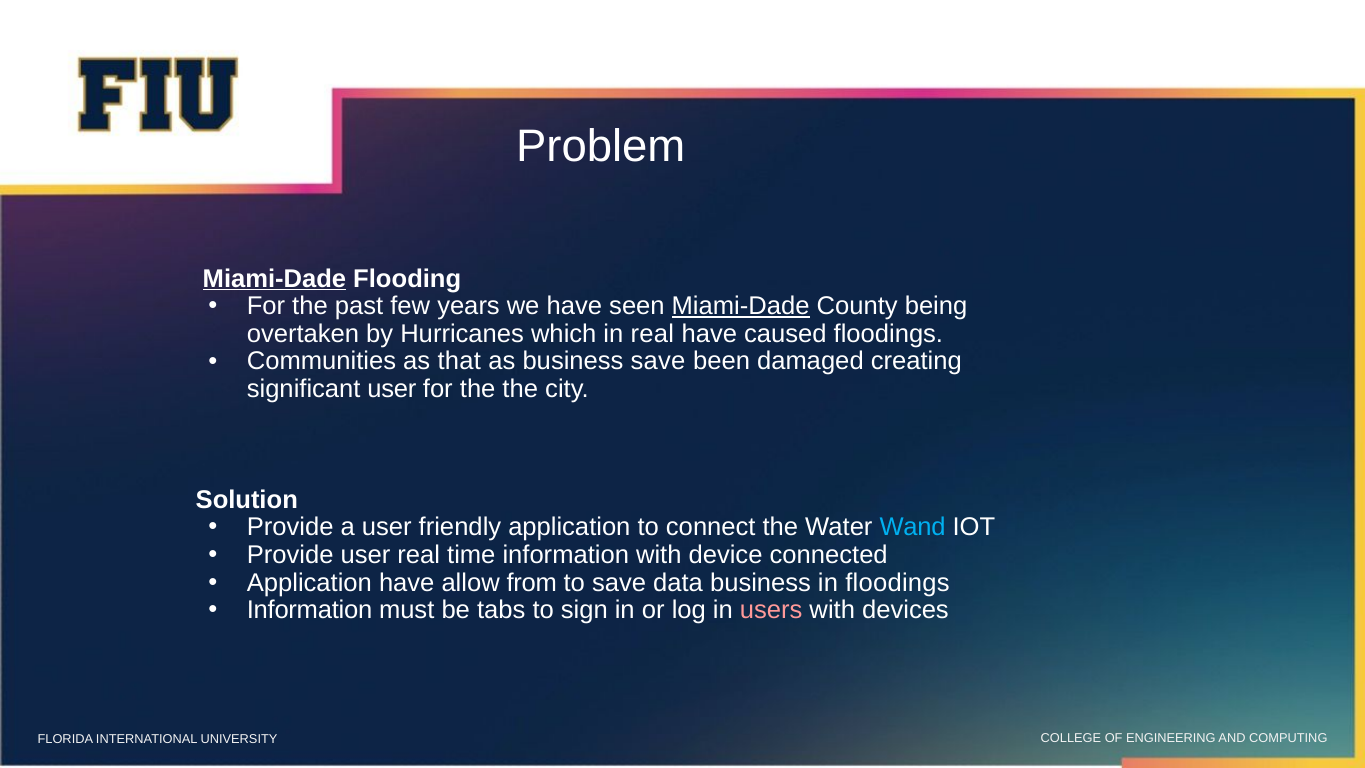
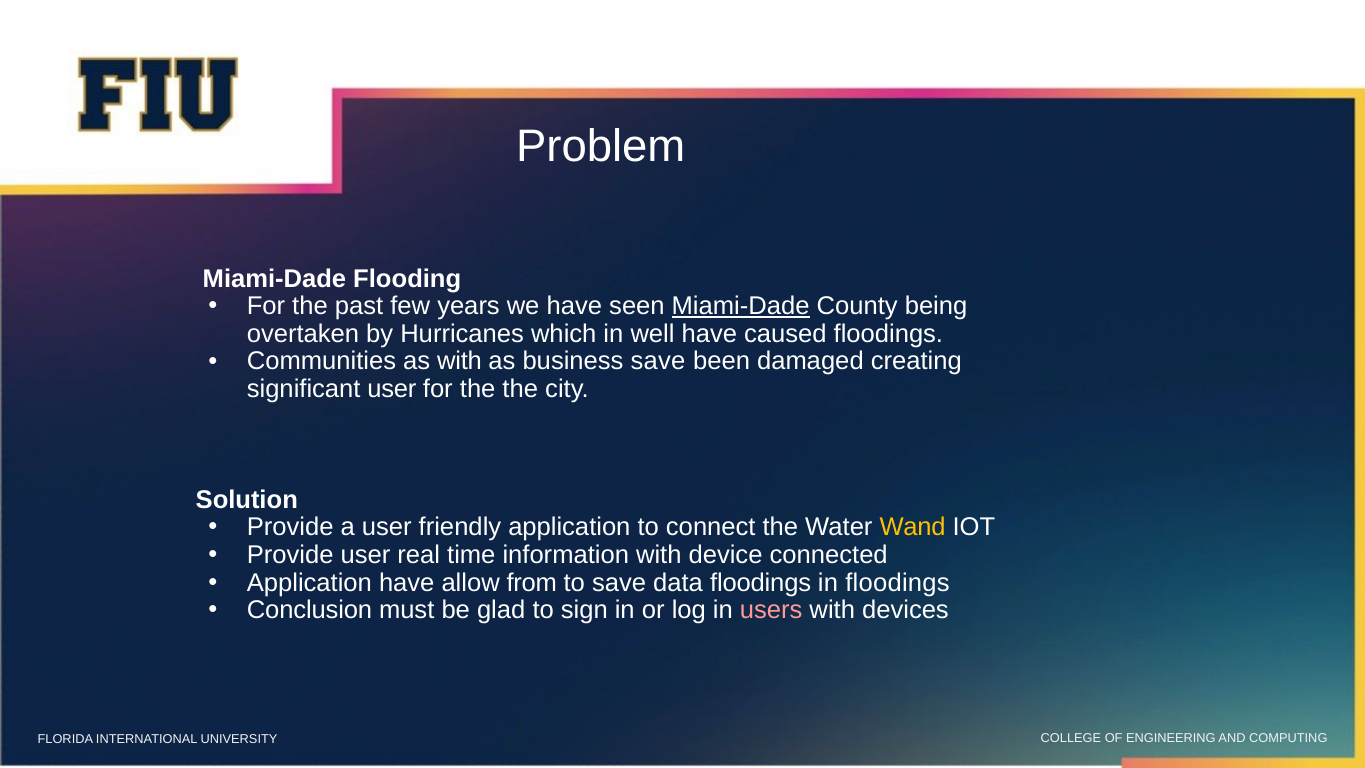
Miami-Dade underline: present -> none (274, 278)
in real: real -> well (653, 334)
as that: that -> with (459, 361)
Wand colour: light blue -> yellow (913, 527)
data business: business -> floodings (761, 583)
Information: Information -> Conclusion (310, 610)
tabs: tabs -> glad (501, 610)
